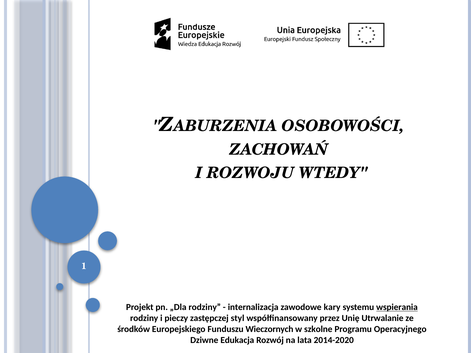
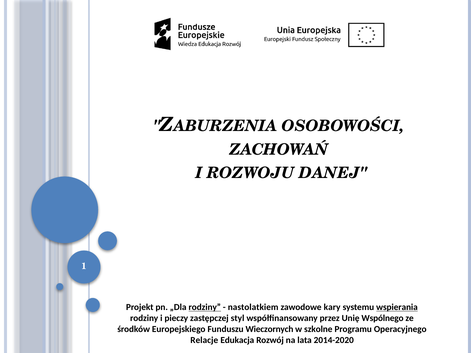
WTEDY: WTEDY -> DANEJ (333, 173)
rodziny underline: none -> present (205, 307)
internalizacja: internalizacja -> nastolatkiem (253, 307)
Utrwalanie: Utrwalanie -> Wspólnego (383, 318)
Dziwne: Dziwne -> Relacje (204, 340)
